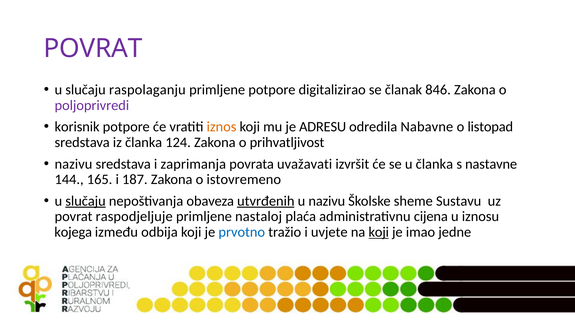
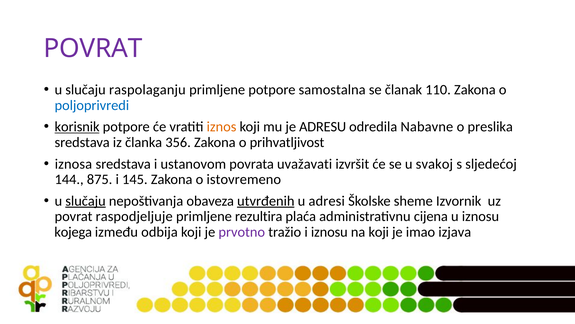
digitalizirao: digitalizirao -> samostalna (332, 90)
846: 846 -> 110 (438, 90)
poljoprivredi colour: purple -> blue (92, 105)
korisnik underline: none -> present (77, 127)
listopad: listopad -> preslika (490, 127)
124: 124 -> 356 (178, 142)
nazivu: nazivu -> iznosa (73, 164)
zaprimanja: zaprimanja -> ustanovom (193, 164)
u članka: članka -> svakoj (434, 164)
nastavne: nastavne -> sljedećoj (491, 164)
165: 165 -> 875 (100, 179)
187: 187 -> 145 (135, 179)
u nazivu: nazivu -> adresi (327, 201)
Sustavu: Sustavu -> Izvornik (459, 201)
nastaloj: nastaloj -> rezultira (259, 216)
prvotno colour: blue -> purple (242, 232)
i uvjete: uvjete -> iznosu (329, 232)
koji underline: present -> none (379, 232)
jedne: jedne -> izjava (455, 232)
